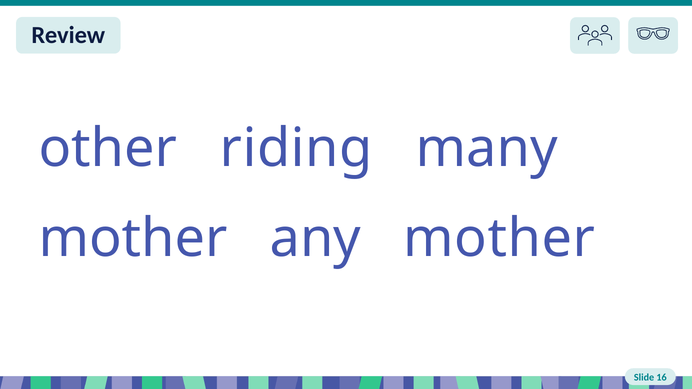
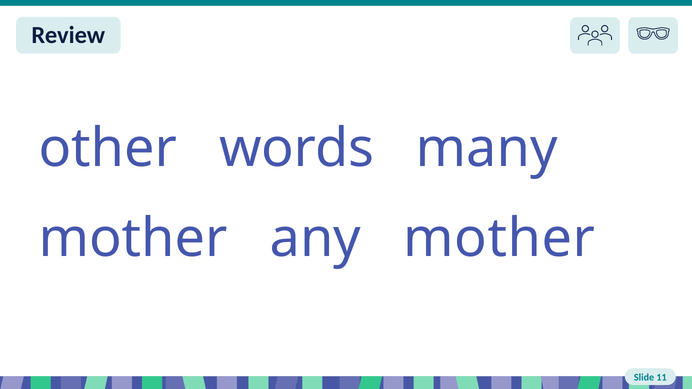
riding: riding -> words (297, 149)
16: 16 -> 11 (662, 377)
